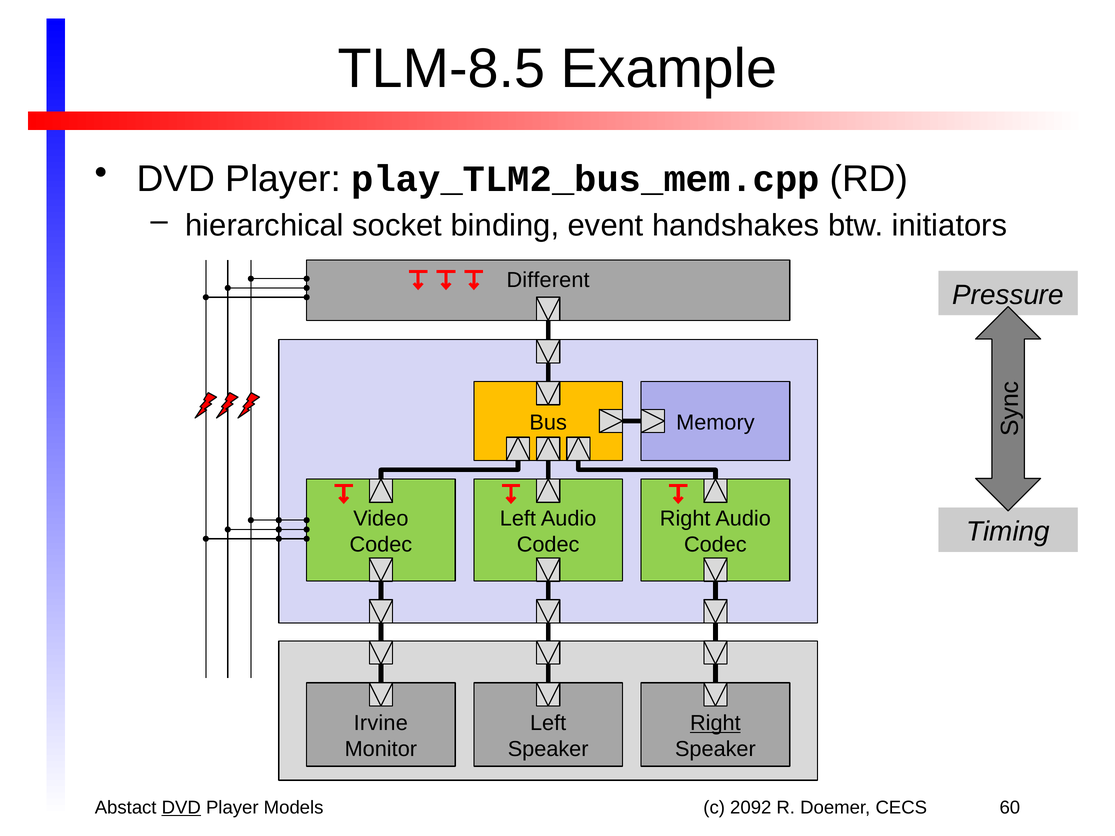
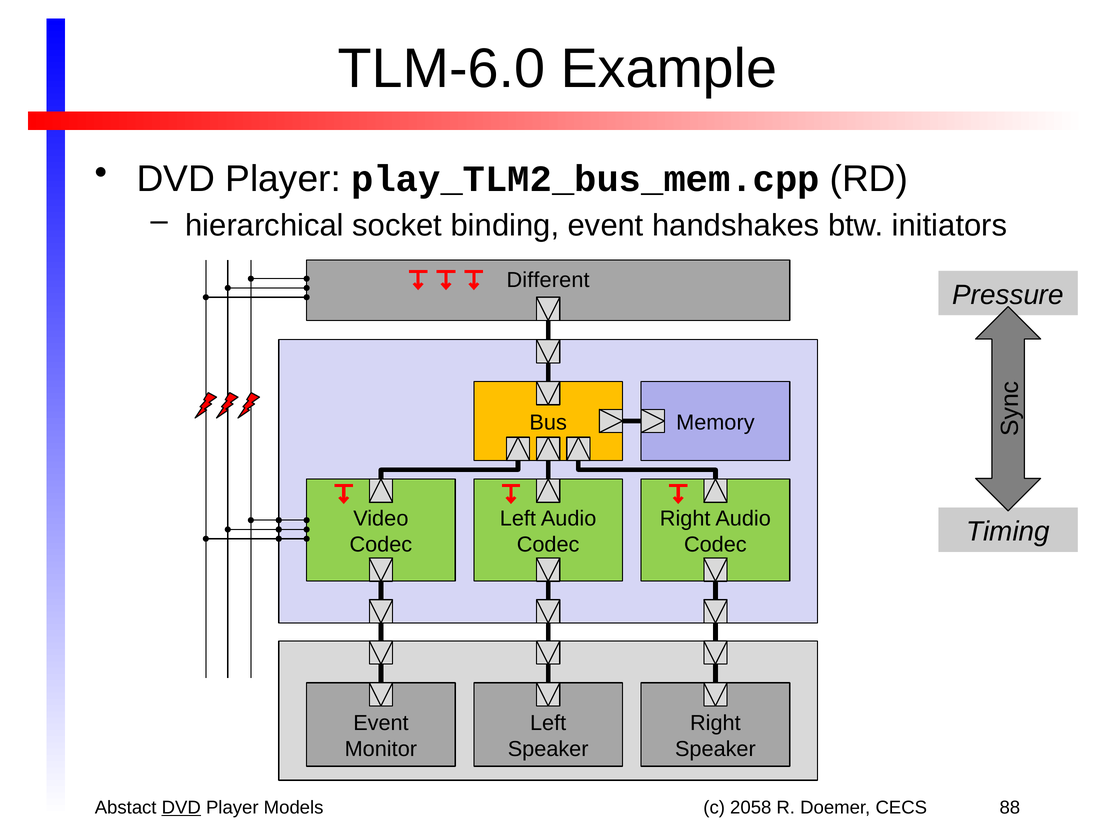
TLM-8.5: TLM-8.5 -> TLM-6.0 (441, 69)
Irvine: Irvine -> Event (381, 723)
Right underline: present -> none (715, 723)
2092: 2092 -> 2058 (751, 808)
60: 60 -> 88 (1010, 808)
